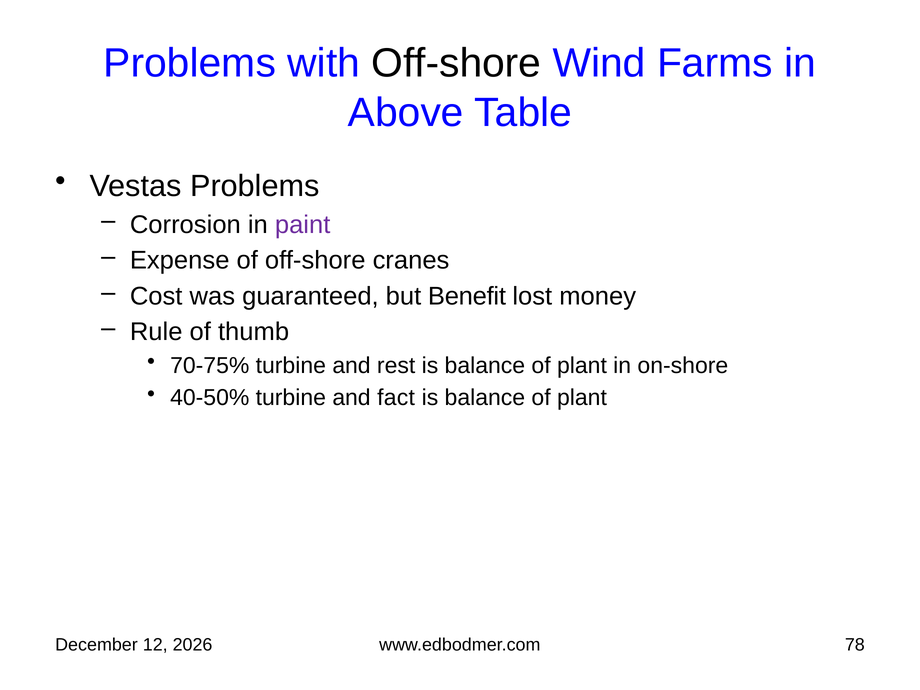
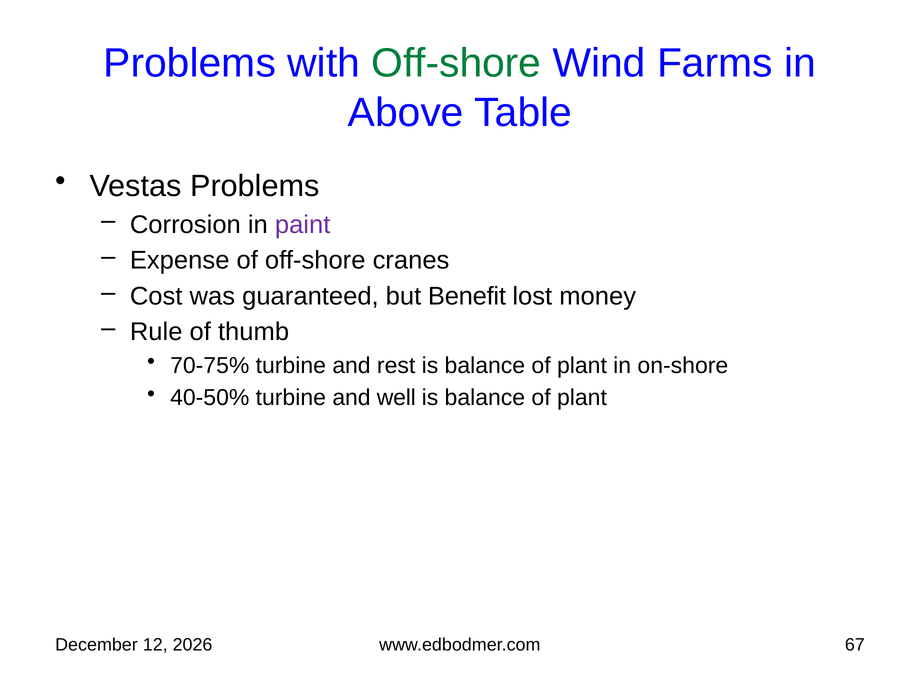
Off-shore colour: black -> green (456, 63)
fact: fact -> well (396, 398)
78: 78 -> 67 (855, 645)
